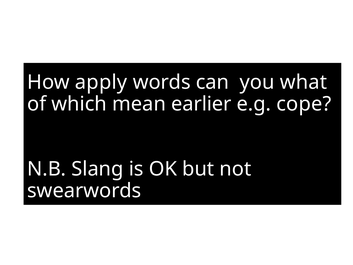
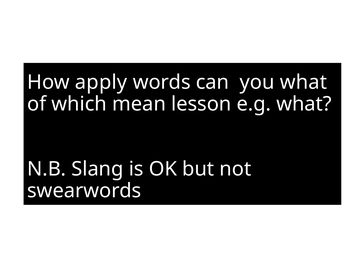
earlier: earlier -> lesson (201, 104)
e.g cope: cope -> what (304, 104)
